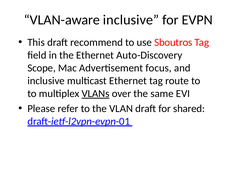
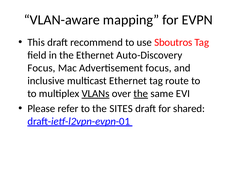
VLAN-aware inclusive: inclusive -> mapping (131, 20)
Scope: Scope -> Focus (41, 68)
the underline: none -> present (141, 94)
VLAN: VLAN -> SITES (121, 109)
